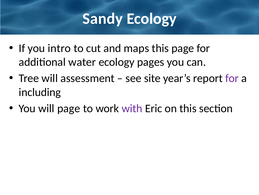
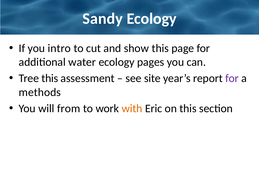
maps: maps -> show (136, 48)
Tree will: will -> this (50, 78)
including: including -> methods (40, 92)
will page: page -> from (69, 108)
with colour: purple -> orange (132, 108)
